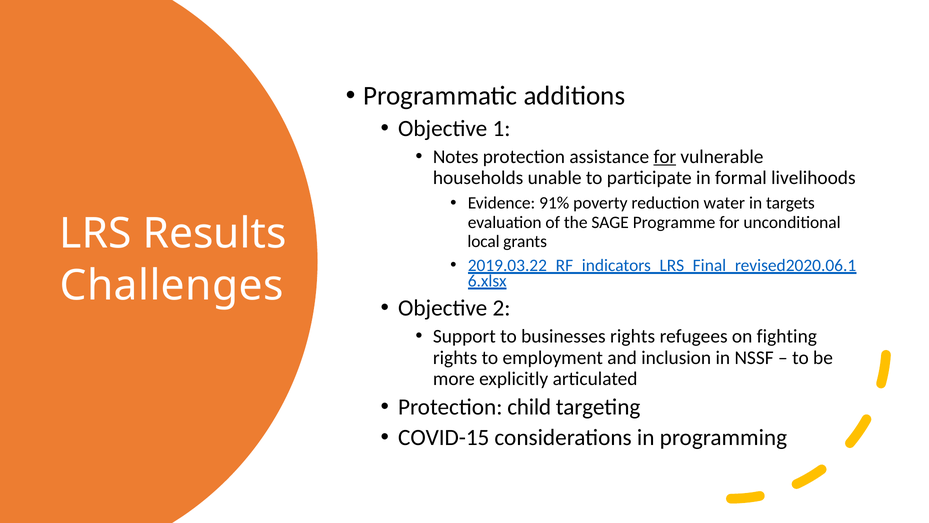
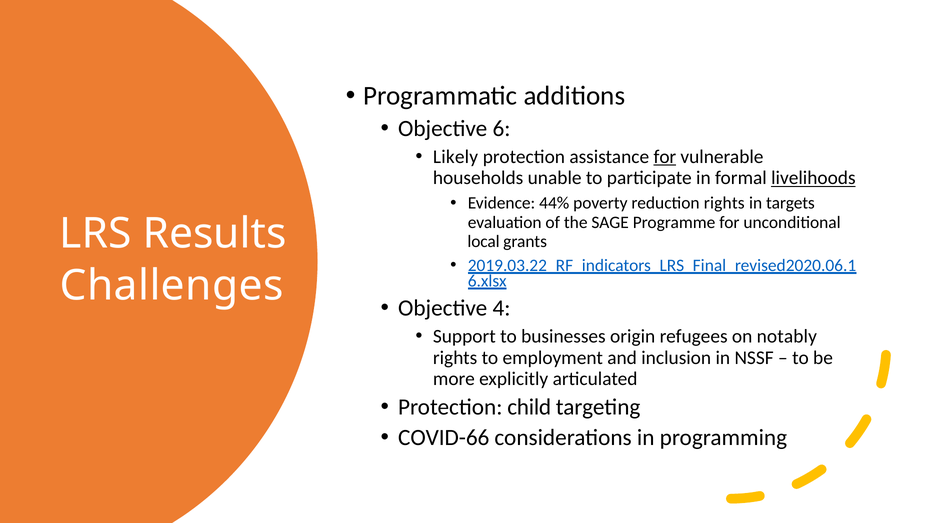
1: 1 -> 6 (501, 128)
Notes: Notes -> Likely (456, 157)
livelihoods underline: none -> present (813, 178)
91%: 91% -> 44% (554, 203)
reduction water: water -> rights (724, 203)
2: 2 -> 4 (501, 308)
businesses rights: rights -> origin (633, 336)
fighting: fighting -> notably (787, 336)
COVID-15: COVID-15 -> COVID-66 (444, 437)
